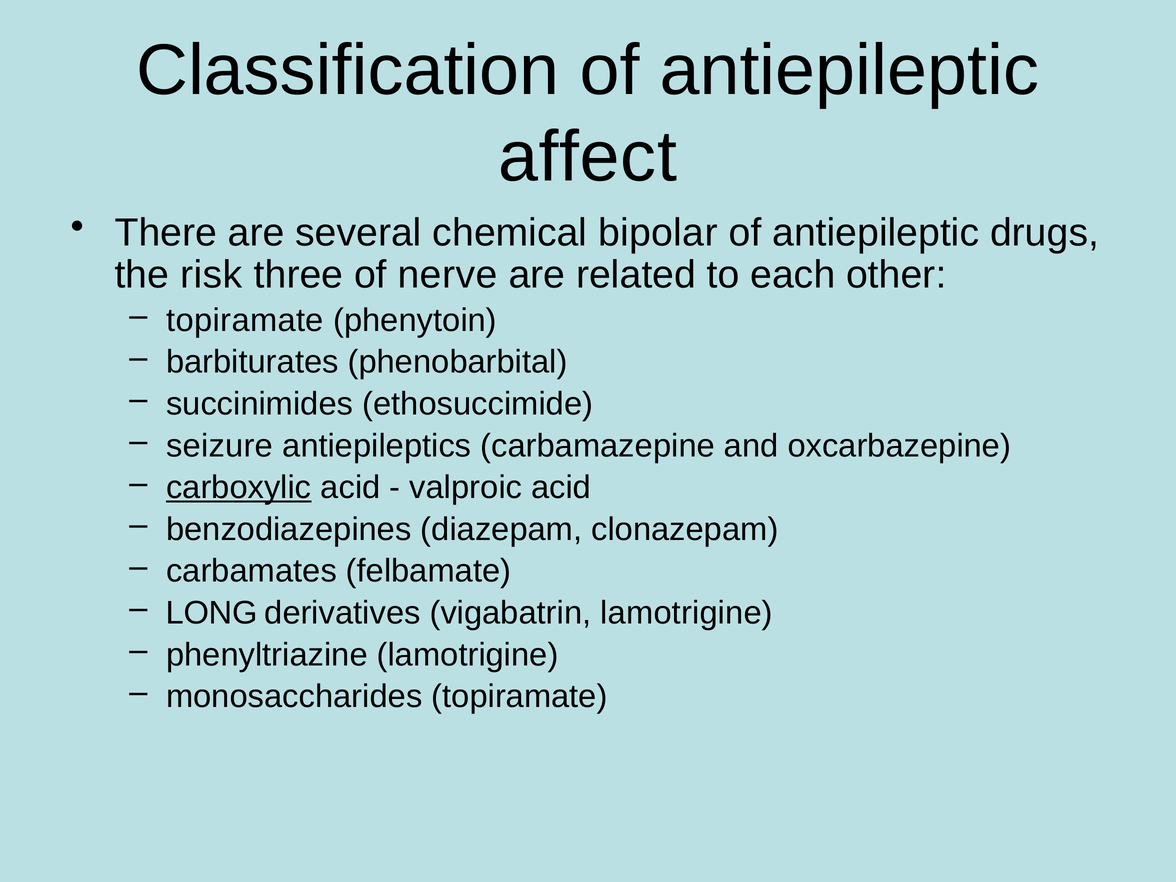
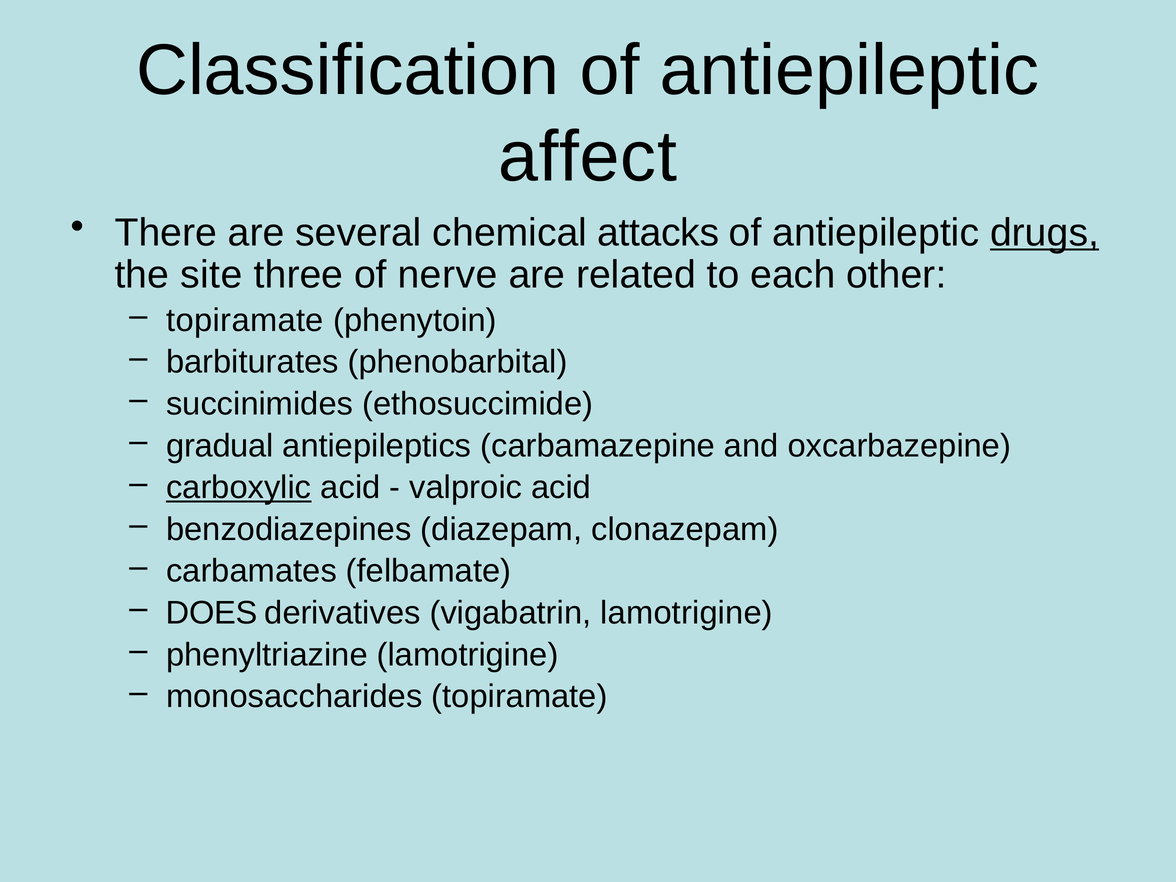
bipolar: bipolar -> attacks (658, 233)
drugs underline: none -> present (1045, 233)
risk: risk -> site (211, 275)
seizure: seizure -> gradual (220, 446)
LONG: LONG -> DOES (212, 613)
